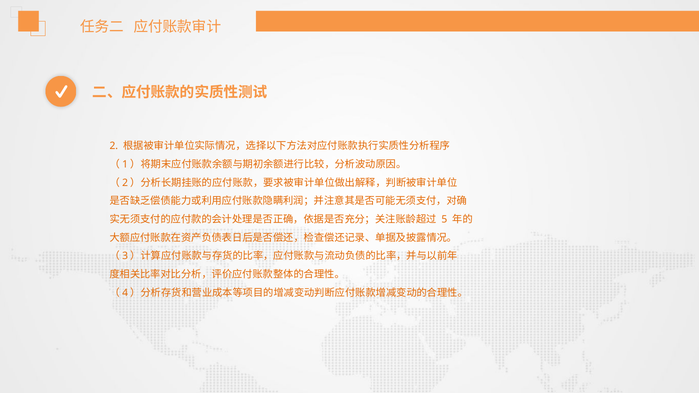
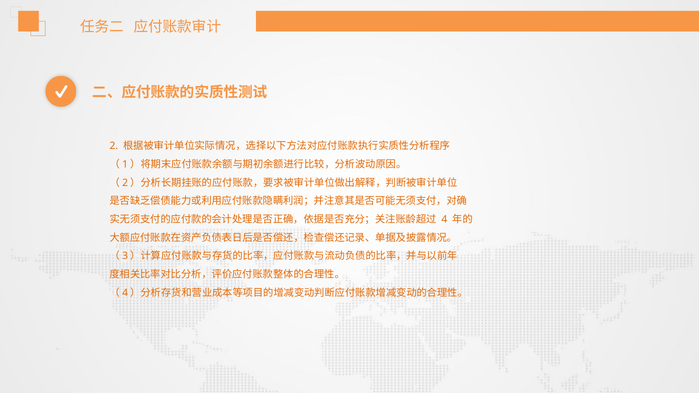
5: 5 -> 4 (444, 219)
